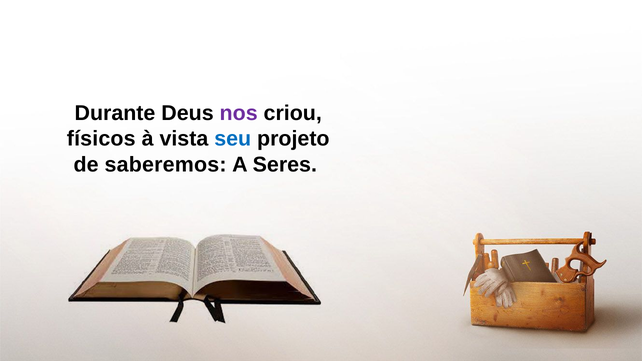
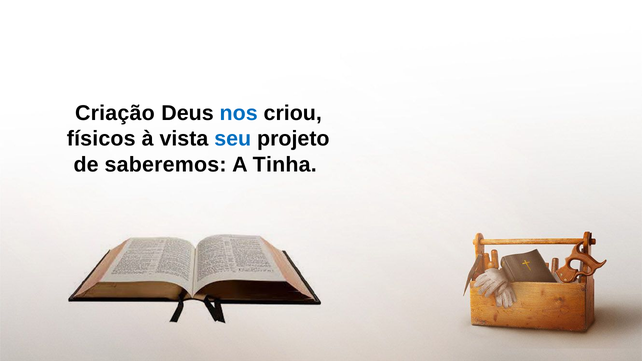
Durante: Durante -> Criação (115, 113)
nos colour: purple -> blue (239, 113)
Seres: Seres -> Tinha (285, 165)
